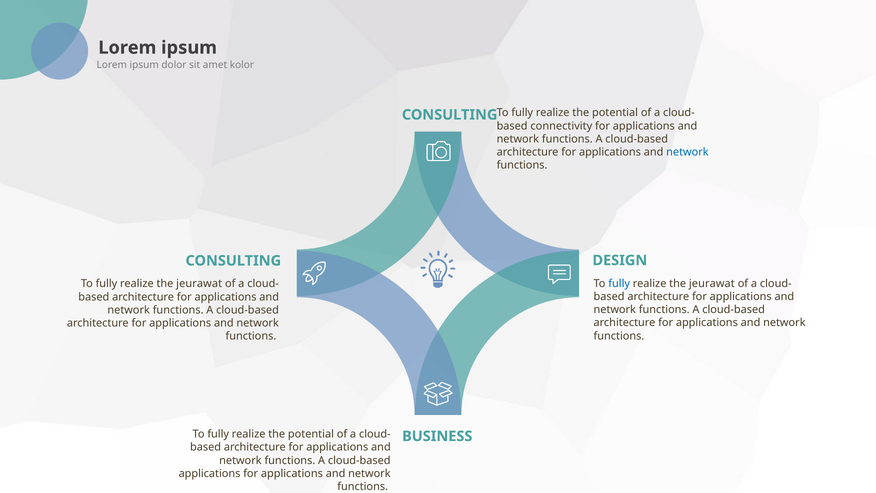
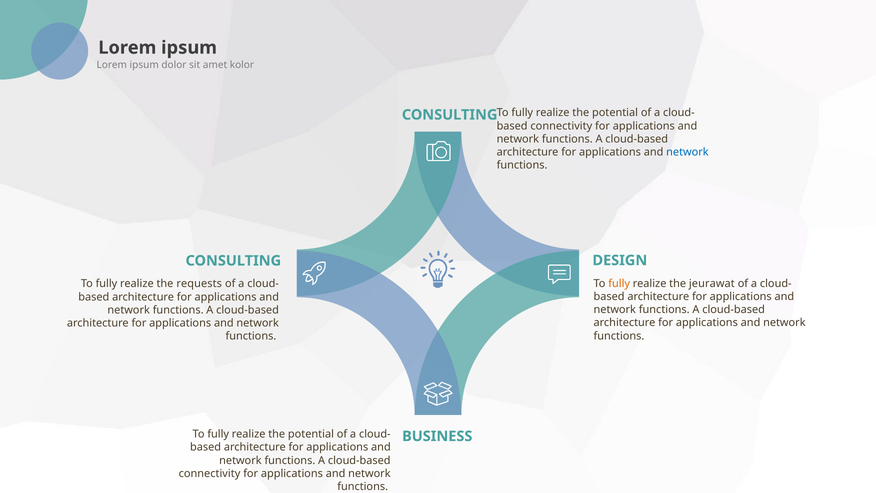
fully colour: blue -> orange (619, 283)
jeurawat: jeurawat -> requests (199, 284)
applications: applications -> connectivity (209, 473)
